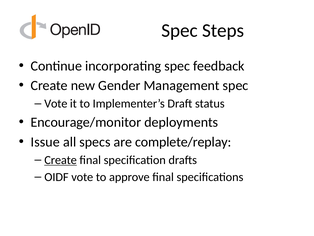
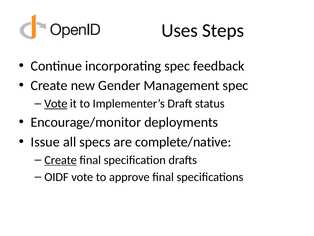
Spec: Spec -> Uses (180, 30)
Vote underline: none -> present (56, 103)
complete/replay: complete/replay -> complete/native (183, 142)
